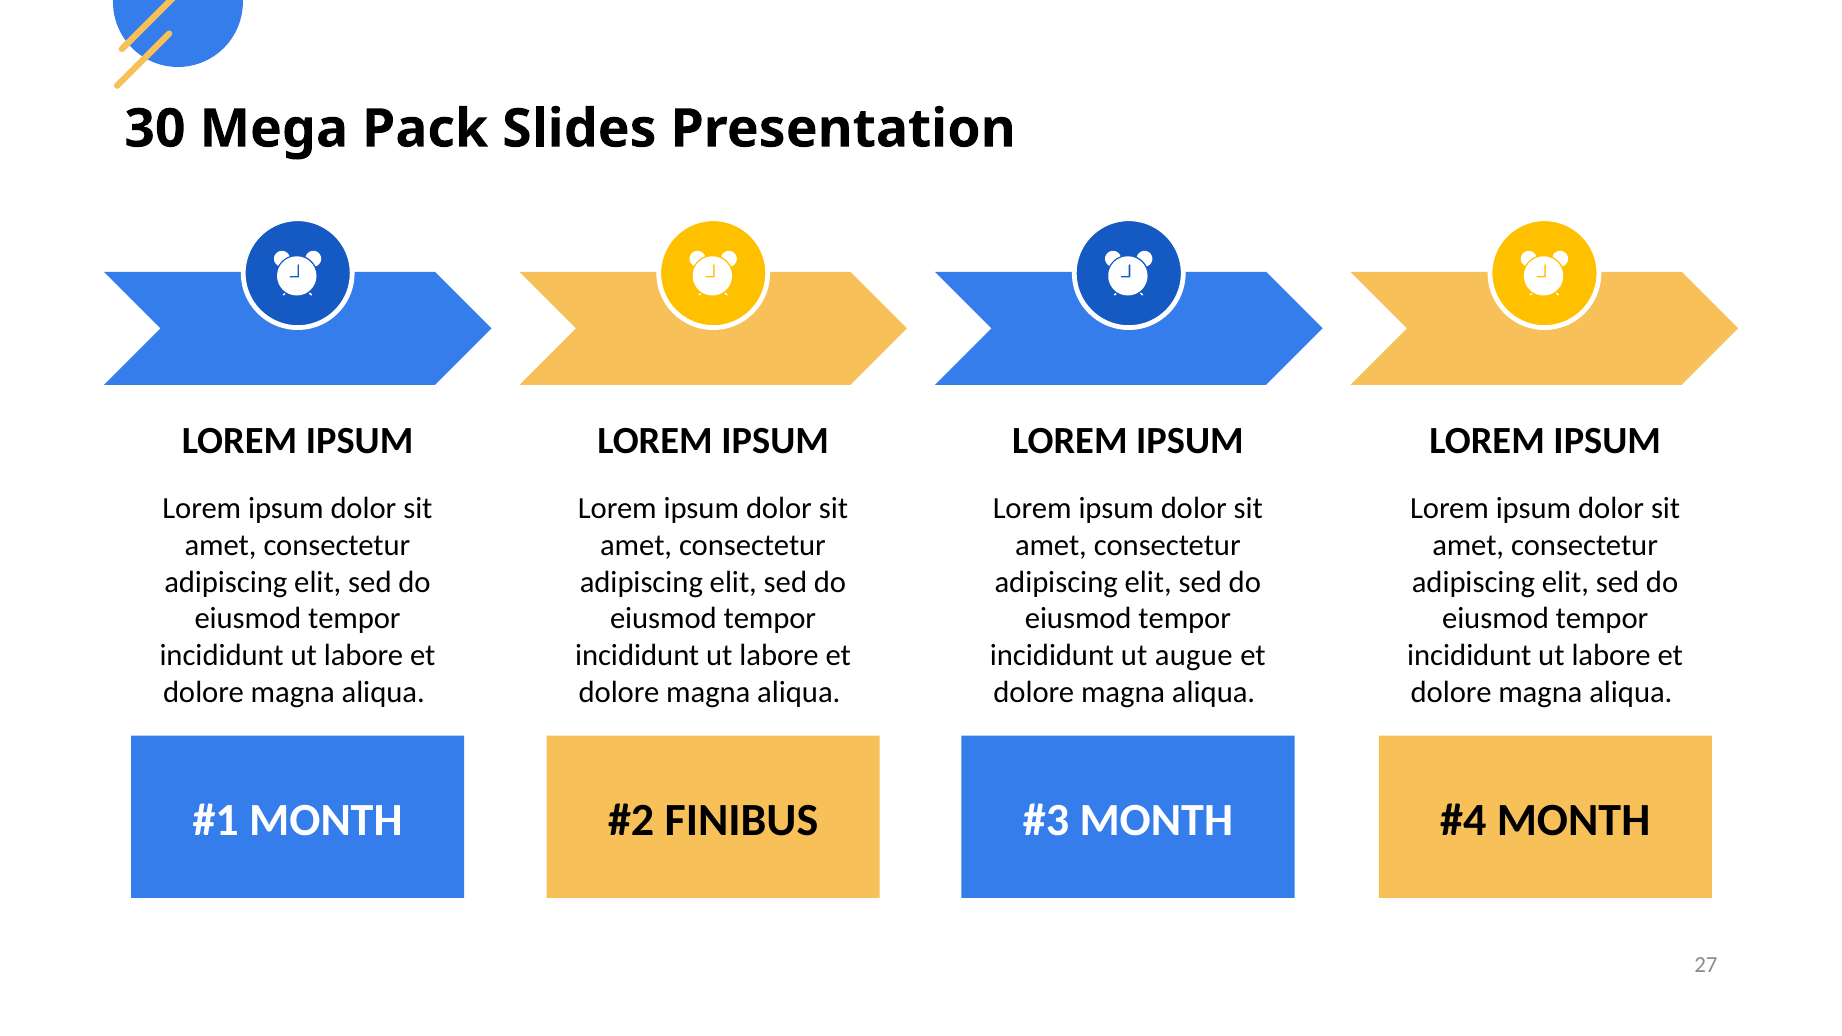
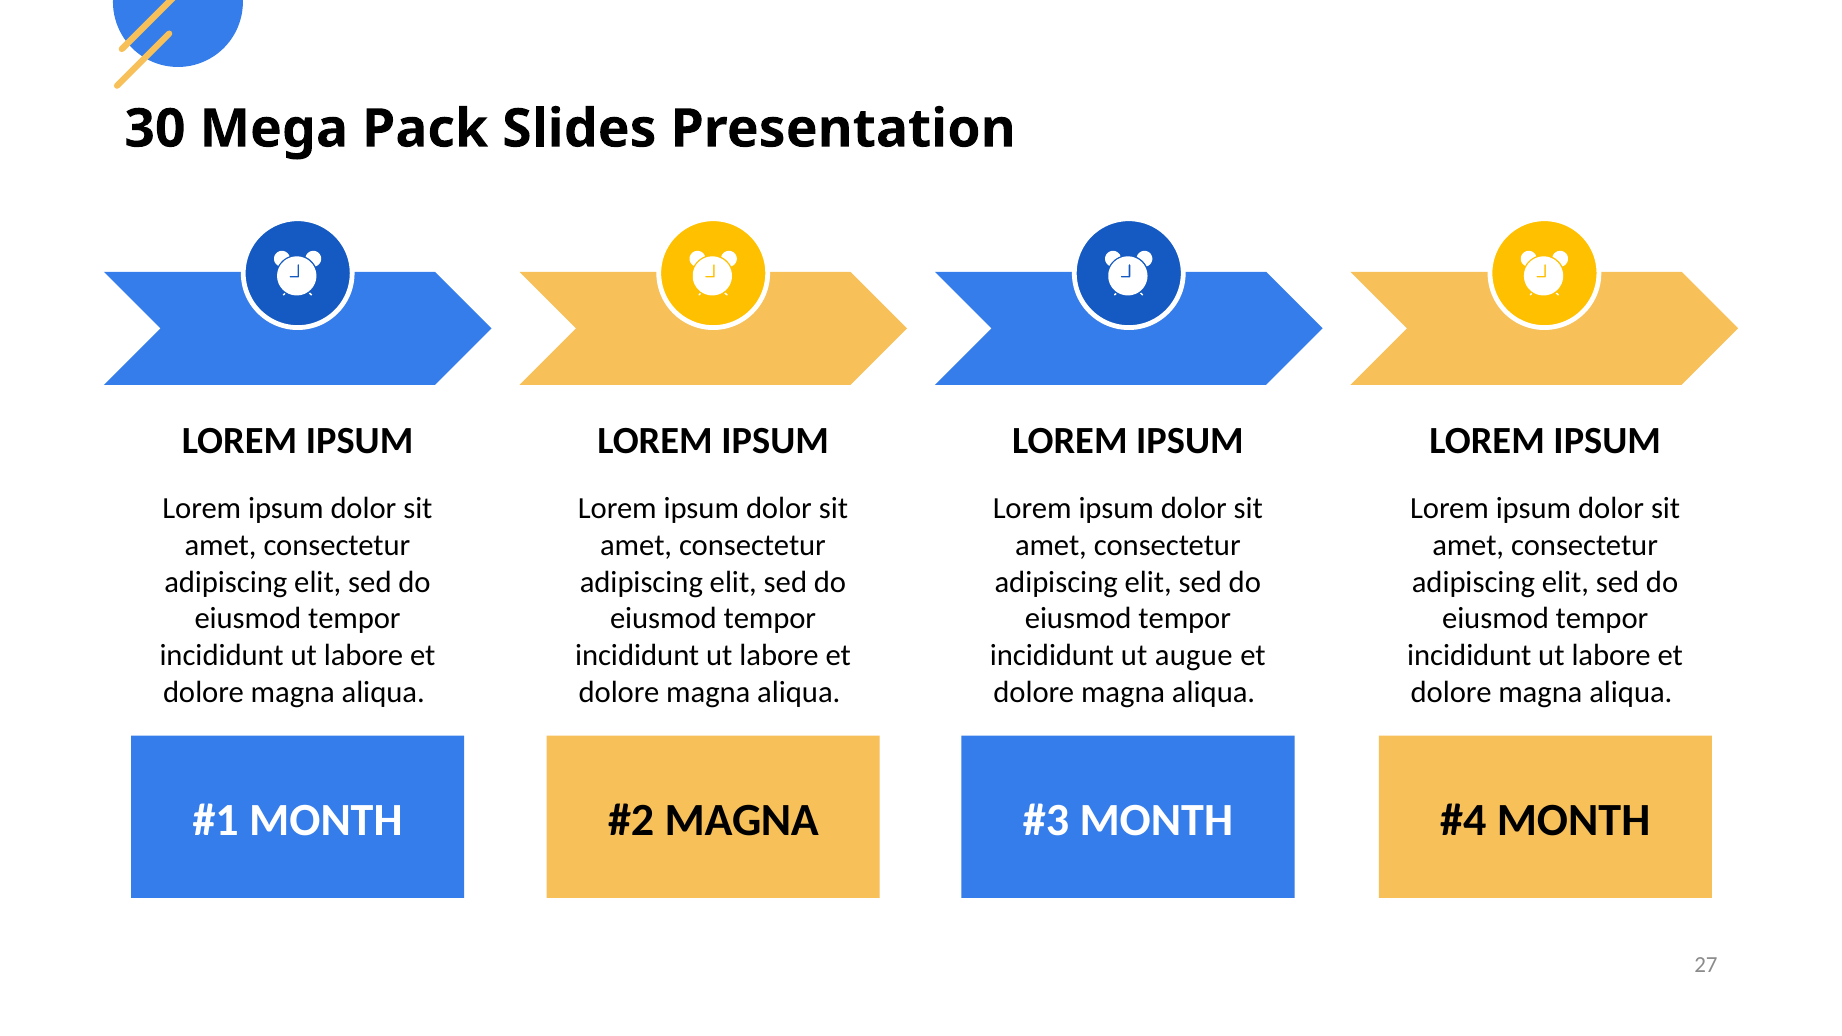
FINIBUS: FINIBUS -> MAGNA (742, 820)
